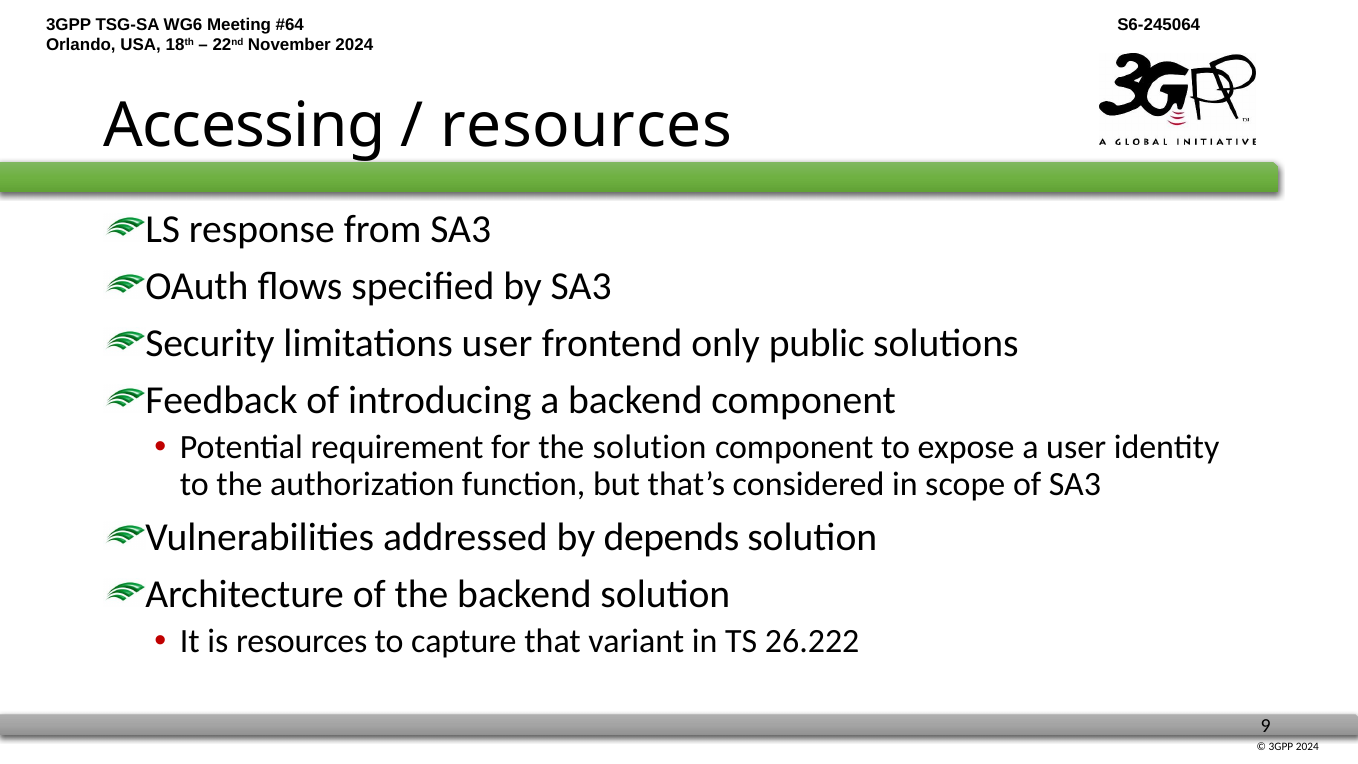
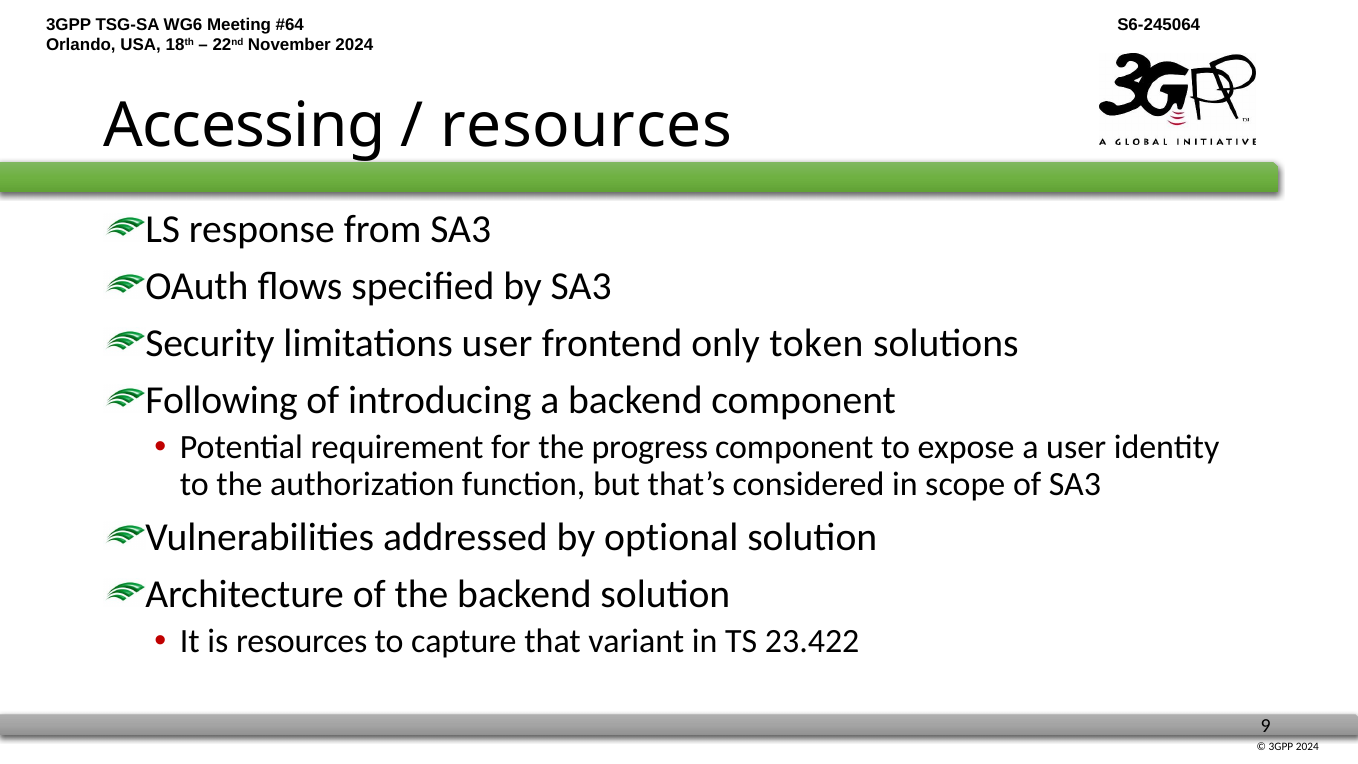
public: public -> token (816, 343)
Feedback: Feedback -> Following (221, 400)
the solution: solution -> progress (650, 447)
depends: depends -> optional (671, 538)
26.222: 26.222 -> 23.422 (812, 641)
